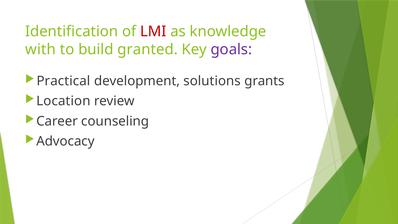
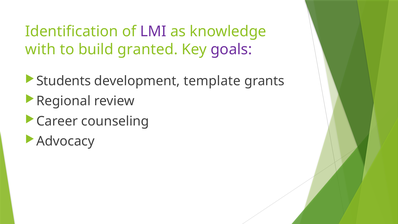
LMI colour: red -> purple (153, 31)
Practical: Practical -> Students (64, 81)
solutions: solutions -> template (212, 81)
Location: Location -> Regional (64, 101)
